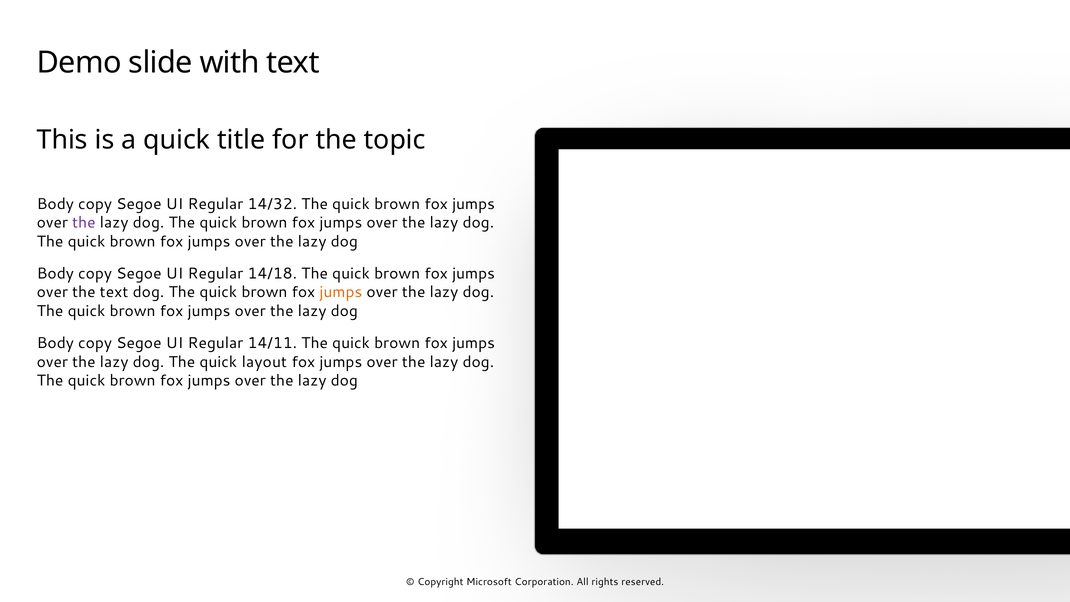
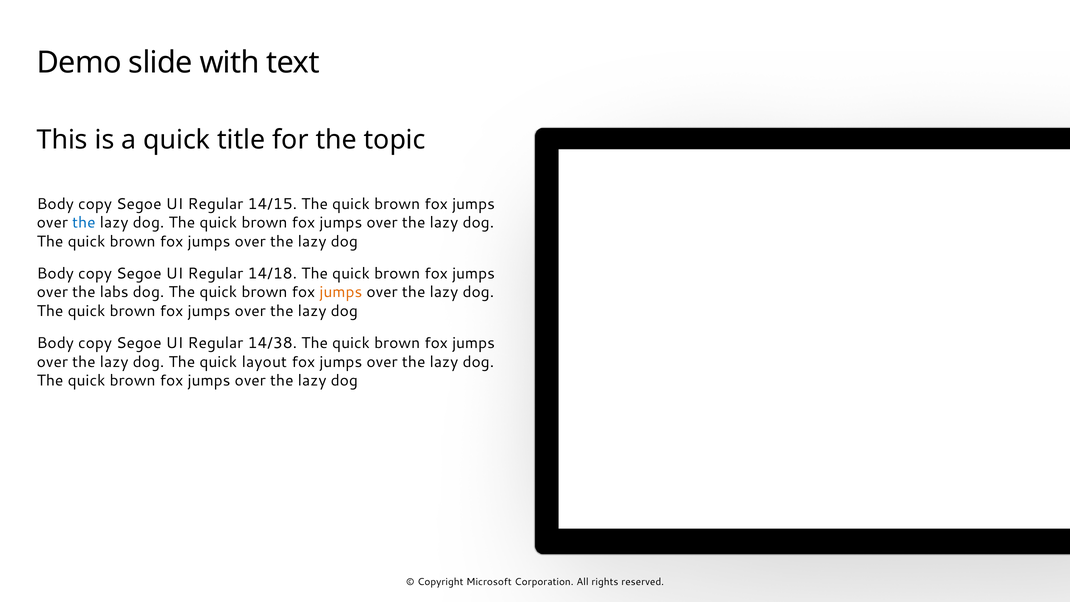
14/32: 14/32 -> 14/15 (272, 204)
the colour: purple -> blue (84, 223)
the text: text -> labs (114, 292)
14/11: 14/11 -> 14/38 (272, 343)
